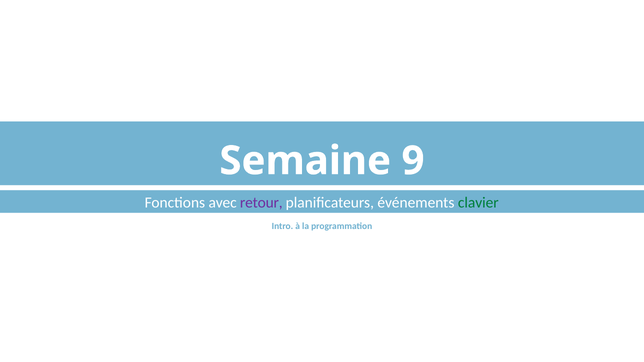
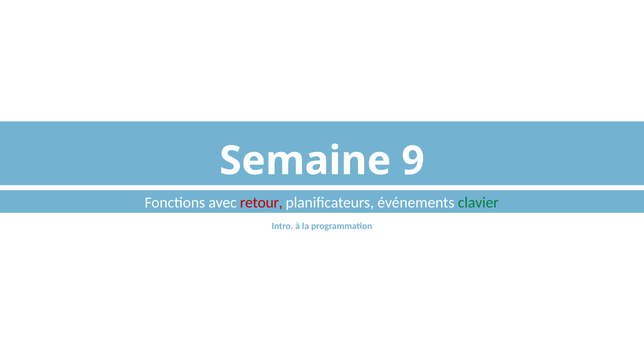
retour colour: purple -> red (261, 203)
